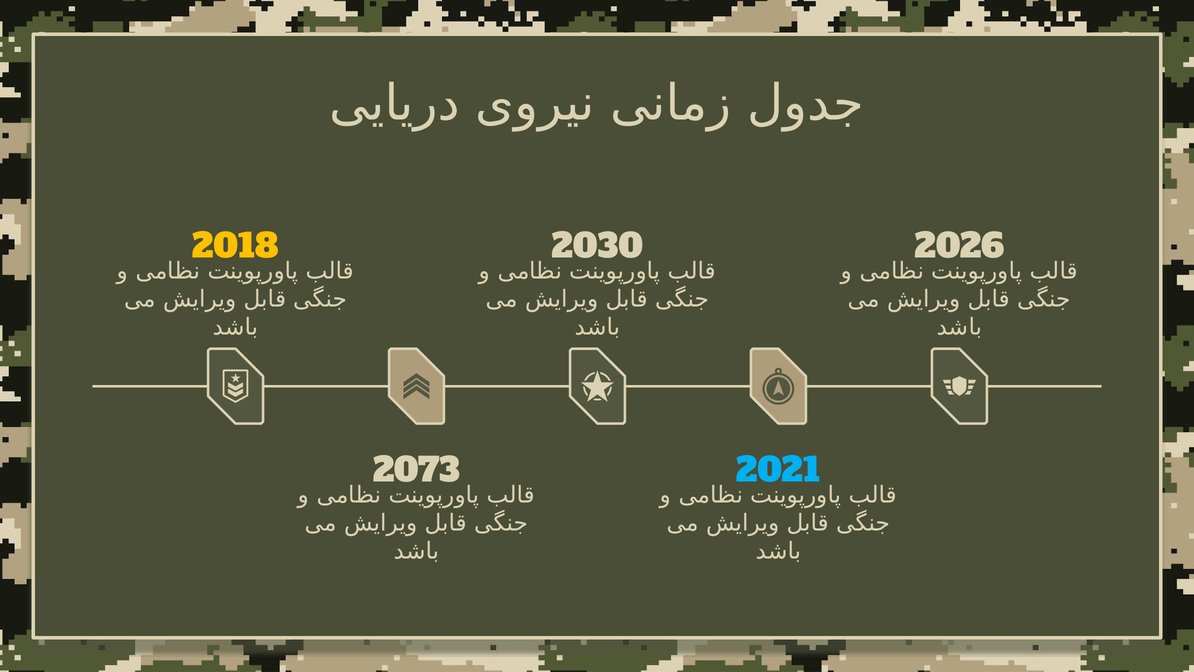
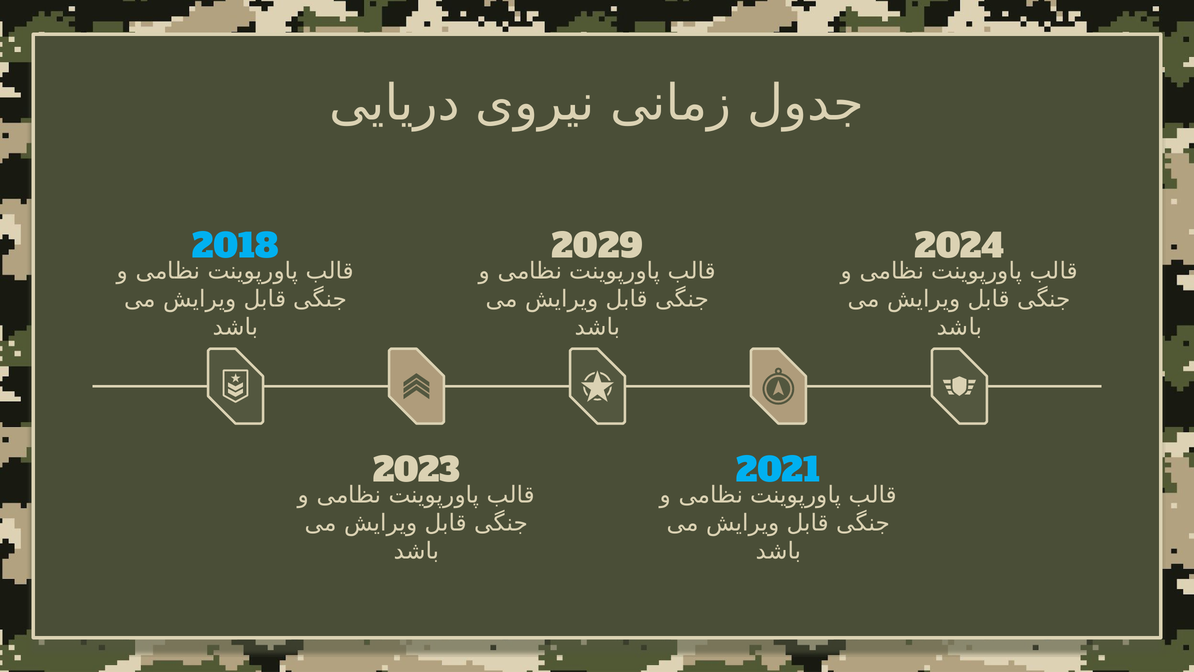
2018 colour: yellow -> light blue (236, 247)
2030: 2030 -> 2029 (597, 247)
2026: 2026 -> 2024 (960, 247)
2073: 2073 -> 2023 (417, 470)
